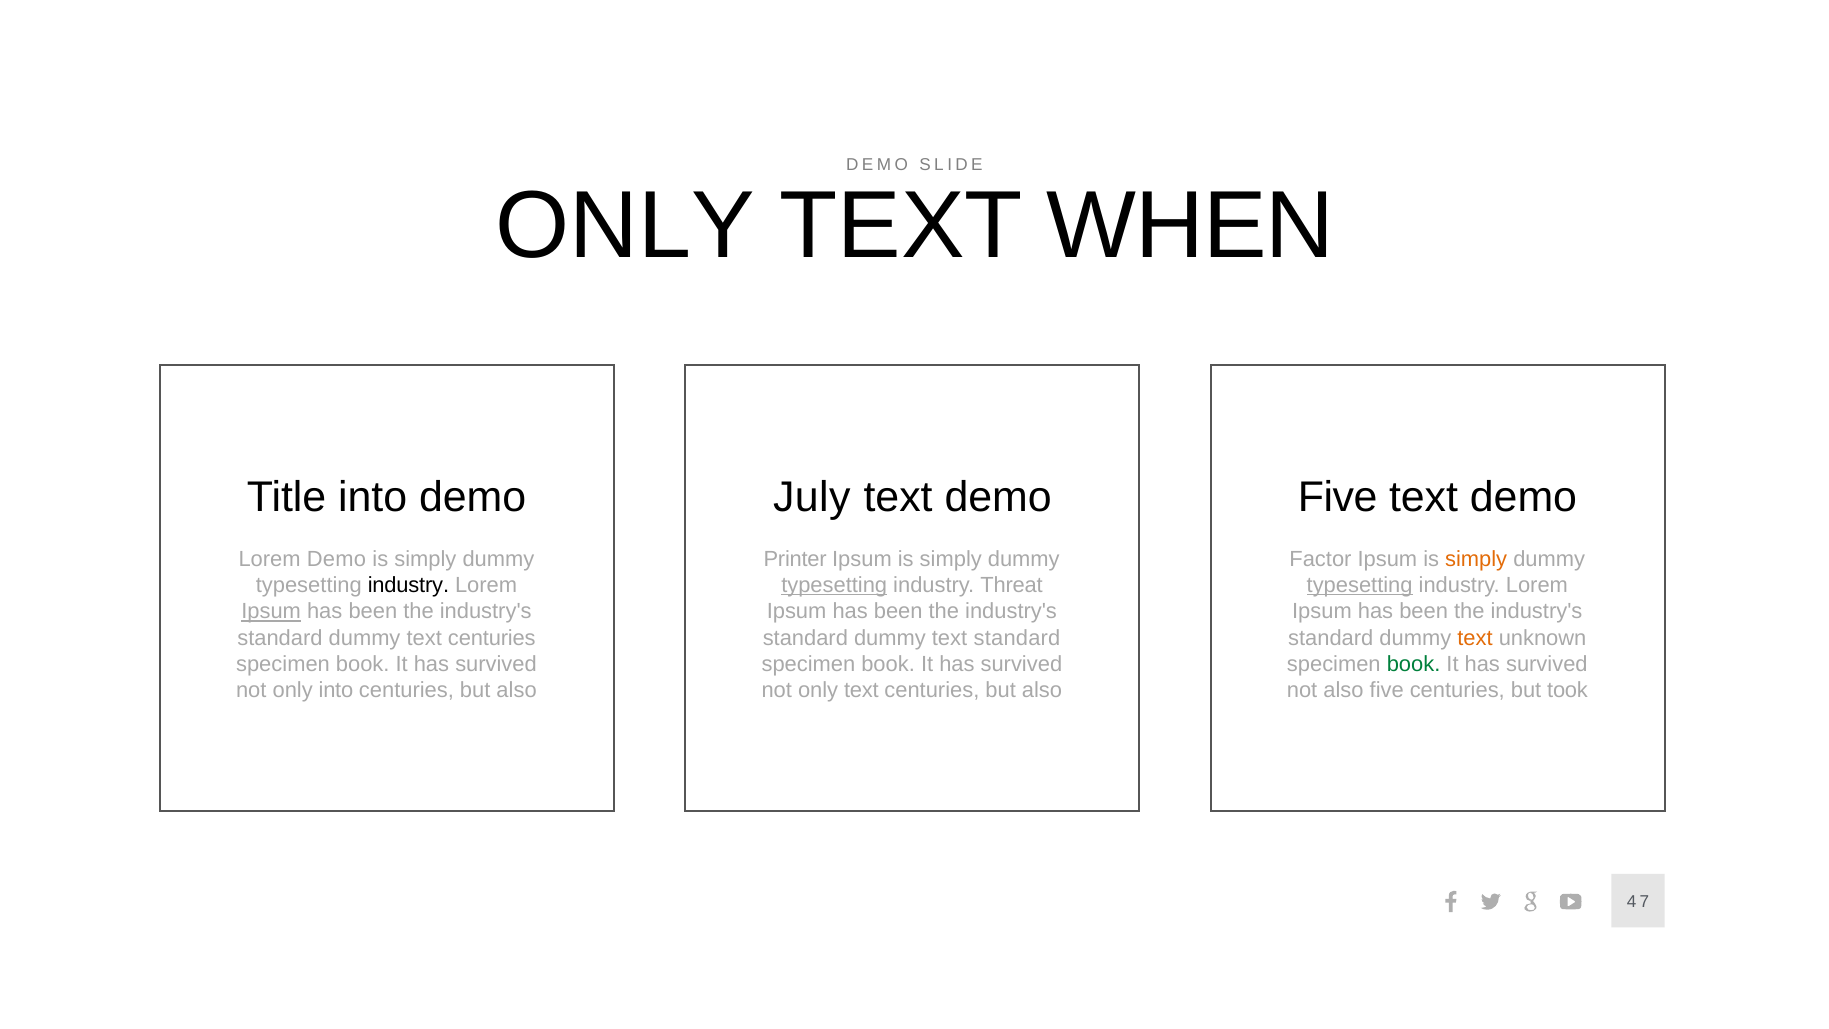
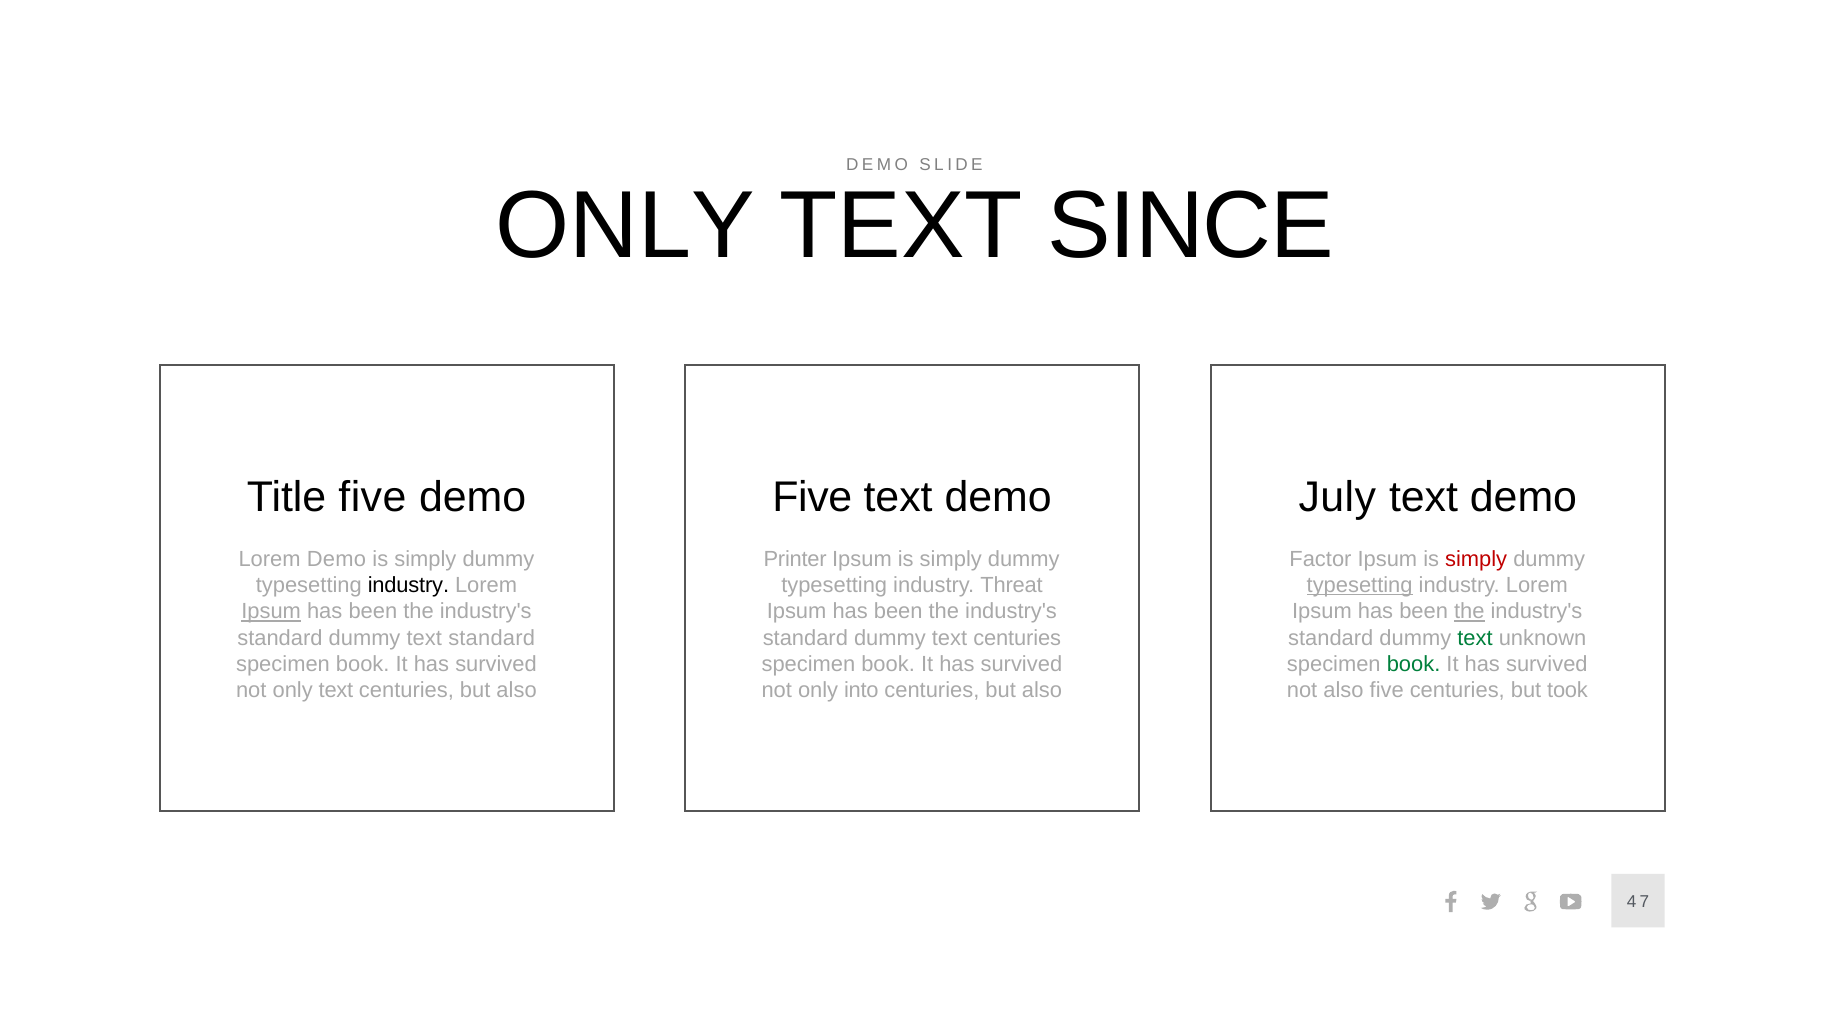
WHEN: WHEN -> SINCE (1191, 226)
Title into: into -> five (372, 497)
July: July -> Five (812, 497)
Five: Five -> July (1337, 497)
simply colour: orange -> red (1476, 559)
typesetting underline: present -> none (834, 585)
the underline: none -> present (1469, 611)
dummy text centuries: centuries -> standard (492, 638)
dummy text standard: standard -> centuries (1017, 638)
text colour: orange -> green (1475, 638)
not only into: into -> text (336, 691)
not only text: text -> into (861, 691)
